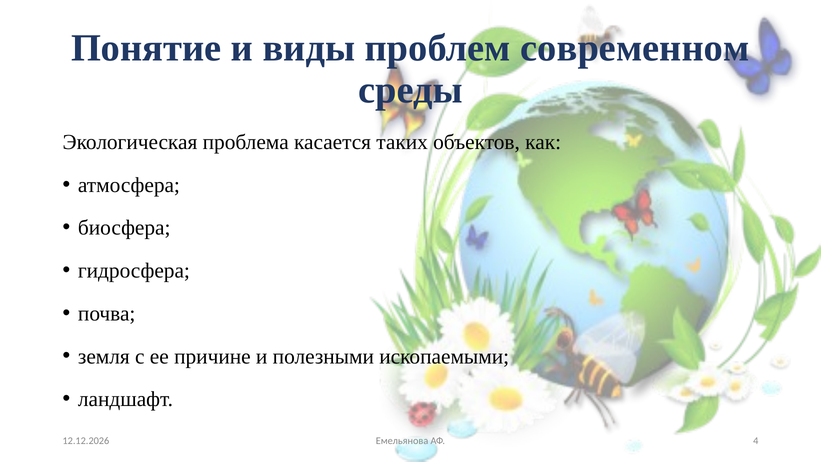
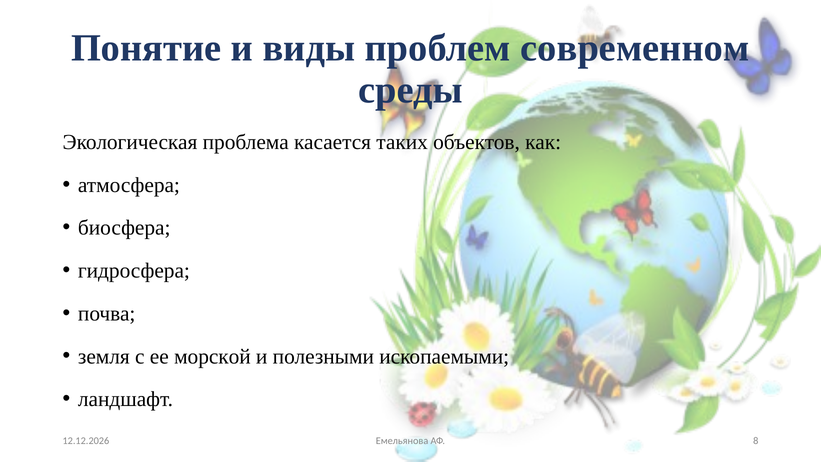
причине: причине -> морской (212, 356)
4: 4 -> 8 (756, 441)
